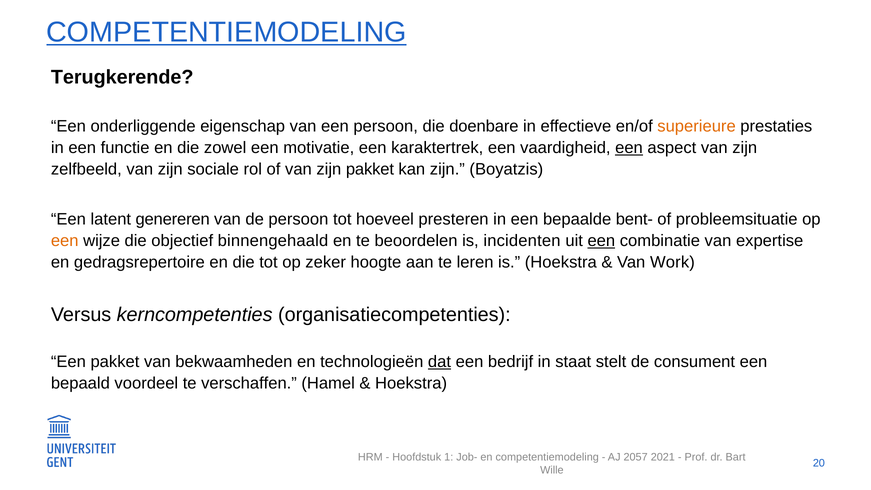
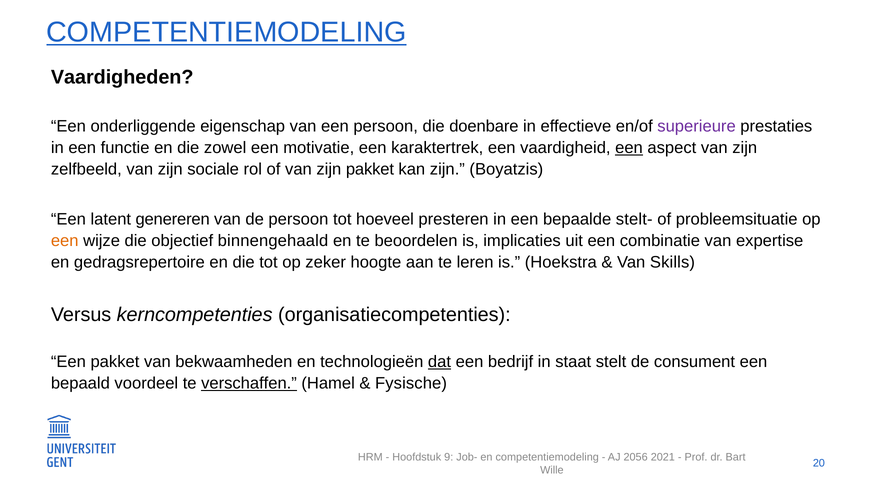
Terugkerende: Terugkerende -> Vaardigheden (122, 77)
superieure colour: orange -> purple (697, 126)
bent-: bent- -> stelt- (634, 219)
incidenten: incidenten -> implicaties (522, 241)
een underline: present -> none (601, 241)
Work: Work -> Skills (672, 262)
verschaffen underline: none -> present (249, 383)
Hoekstra: Hoekstra -> Fysische (411, 383)
1: 1 -> 9 (449, 457)
2057: 2057 -> 2056 (636, 457)
